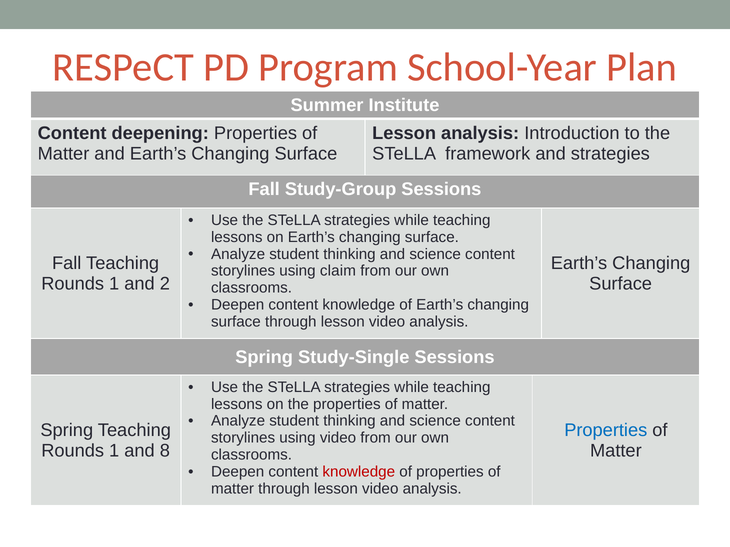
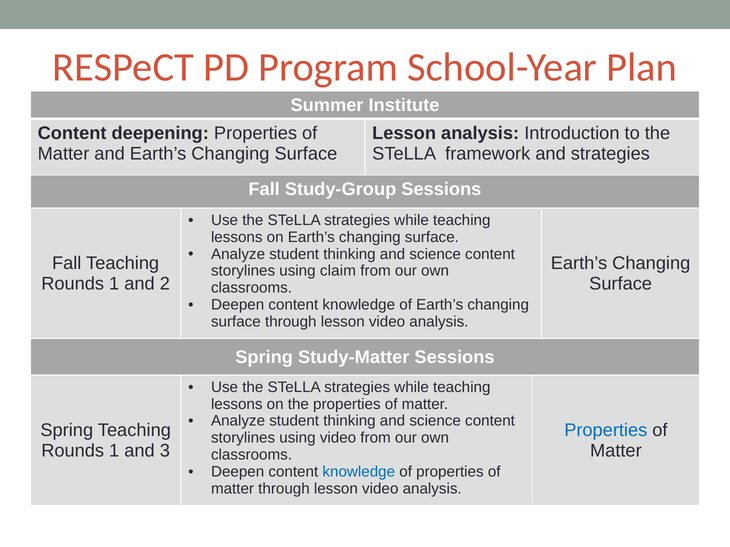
Study-Single: Study-Single -> Study-Matter (354, 357)
8: 8 -> 3 (165, 451)
knowledge colour: red -> blue (359, 472)
